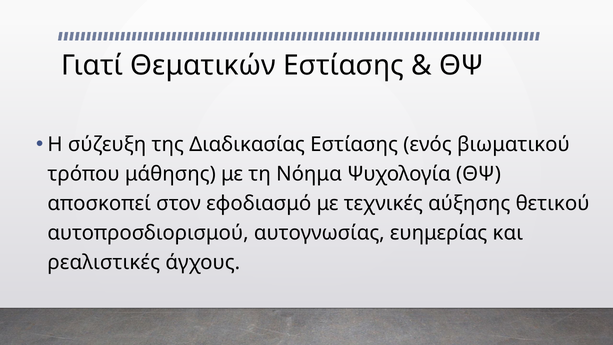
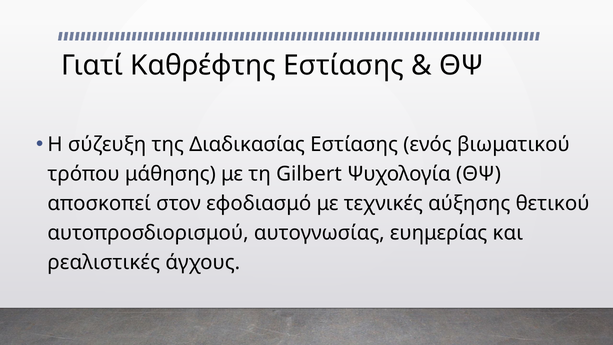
Θεματικών: Θεματικών -> Καθρέφτης (203, 65)
Νόημα: Νόημα -> Gilbert (309, 174)
